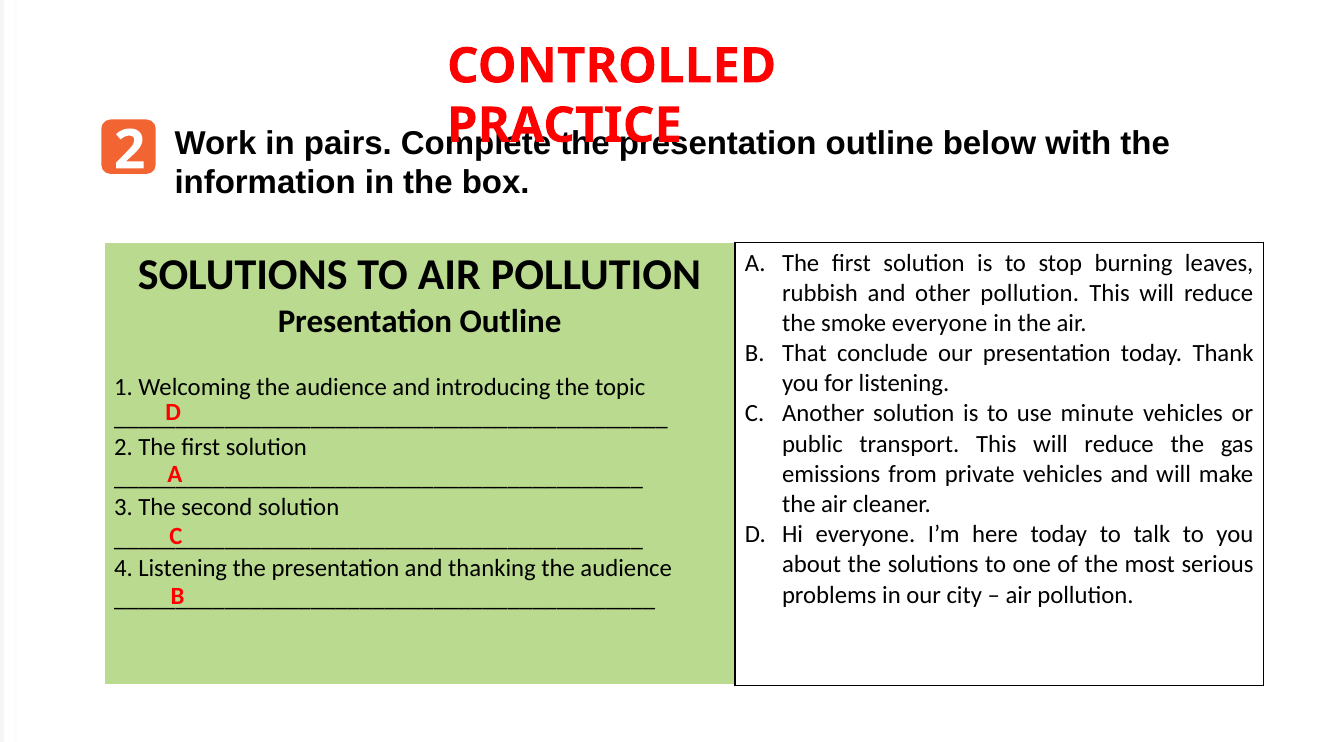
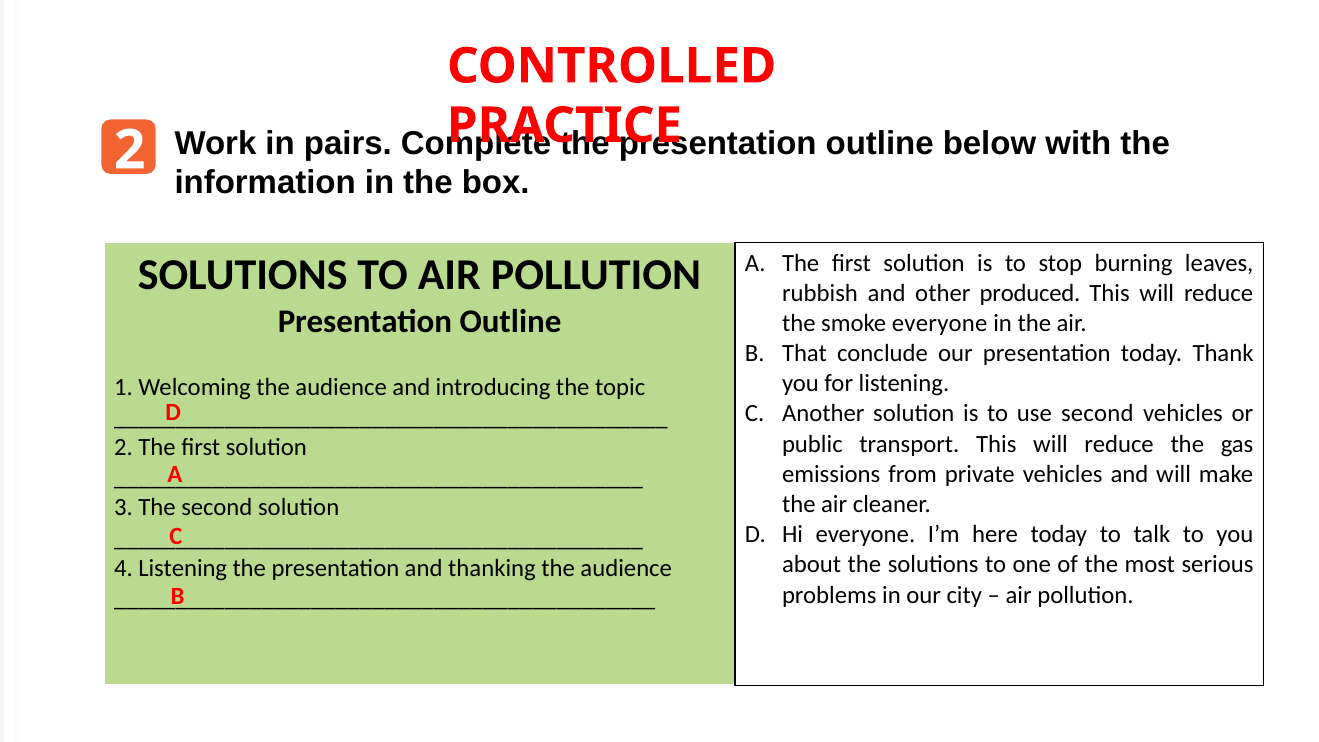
other pollution: pollution -> produced (1030, 293)
use minute: minute -> second (1097, 414)
